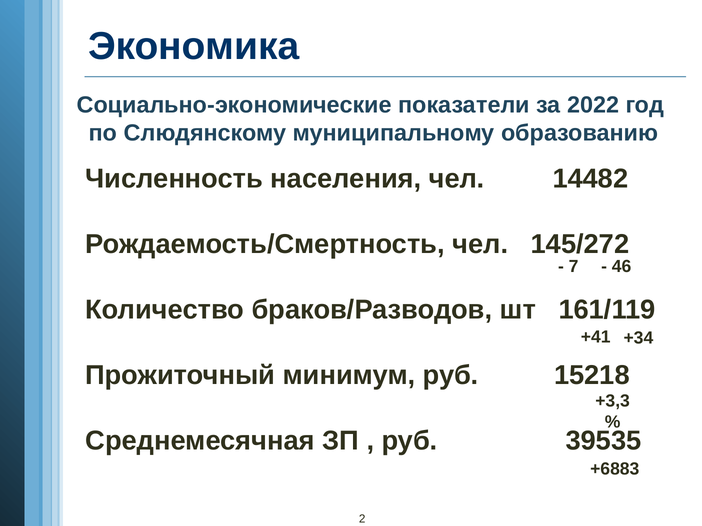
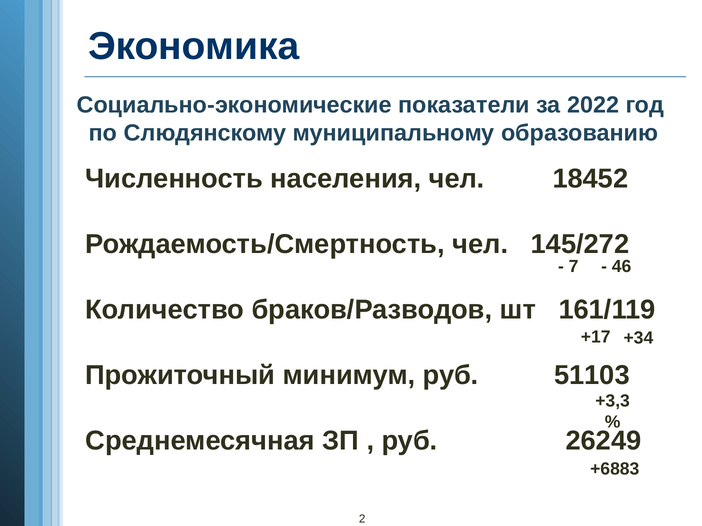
14482: 14482 -> 18452 (590, 179)
+41: +41 -> +17 (596, 337)
15218: 15218 -> 51103 (592, 375)
39535: 39535 -> 26249 (604, 441)
